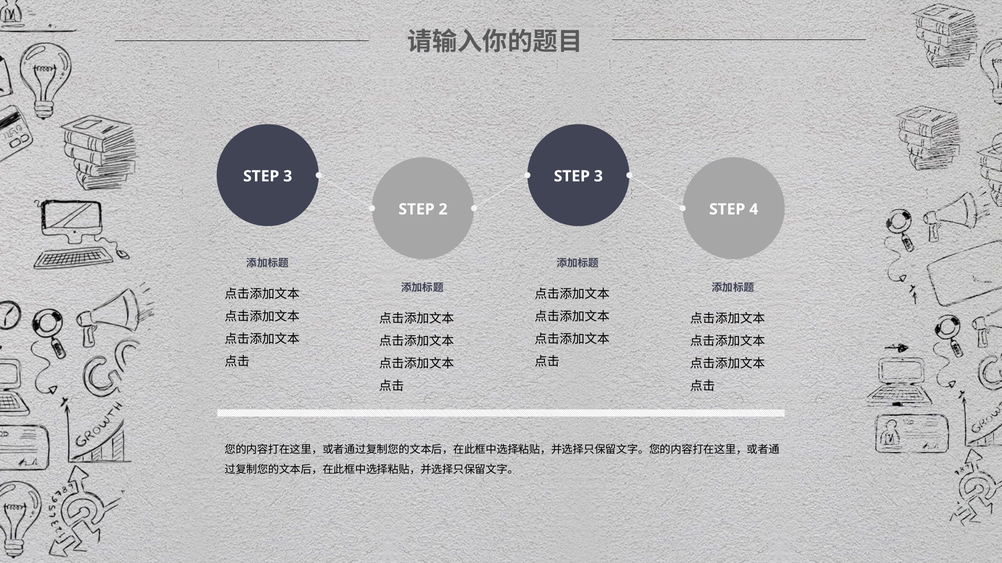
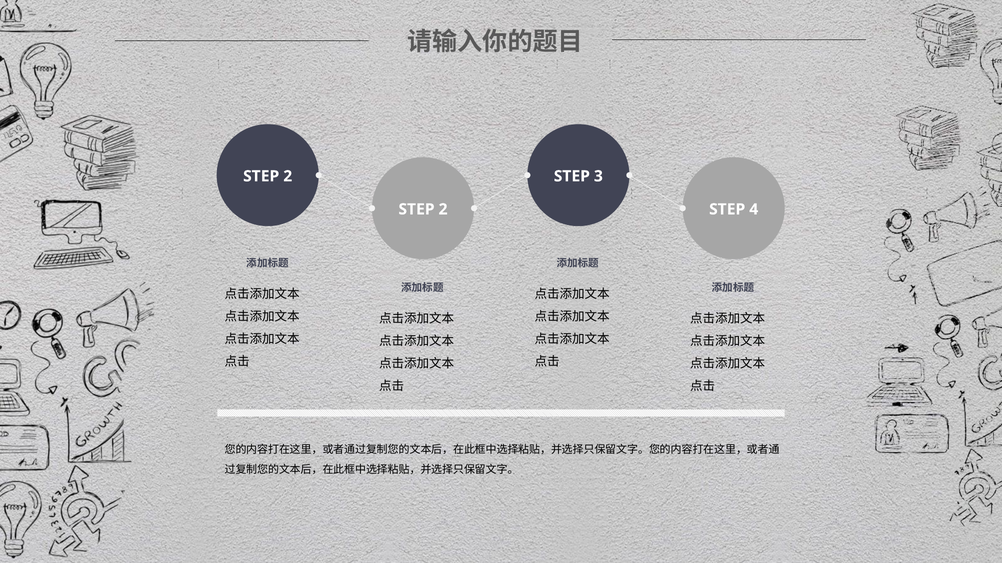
3: 3 -> 2 (288, 176)
